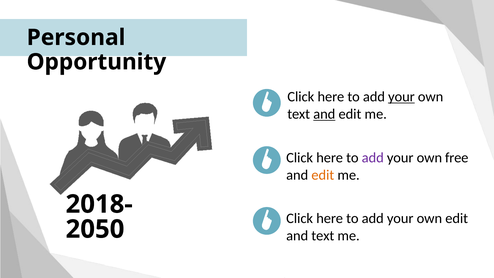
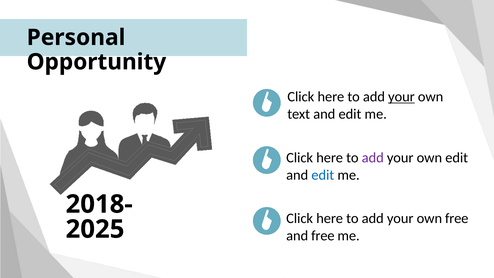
and underline: present -> none (324, 114)
own free: free -> edit (457, 158)
edit colour: orange -> blue (323, 175)
own edit: edit -> free (457, 218)
2050: 2050 -> 2025 (95, 229)
and text: text -> free (323, 236)
